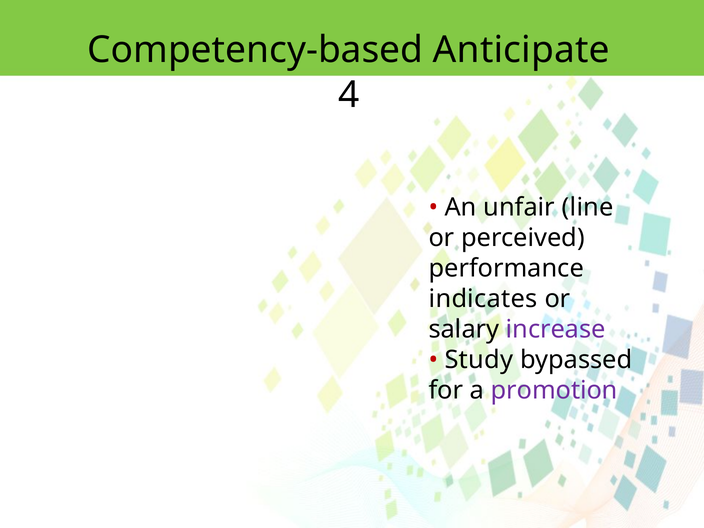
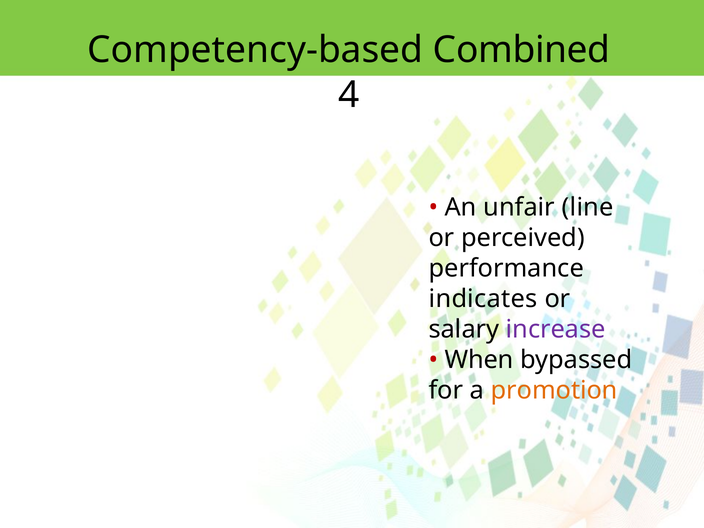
Anticipate: Anticipate -> Combined (522, 50)
Study: Study -> When (479, 360)
promotion colour: purple -> orange (554, 390)
